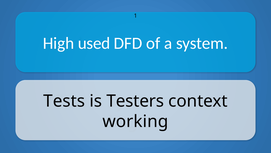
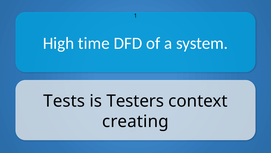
used: used -> time (94, 43)
working: working -> creating (135, 121)
